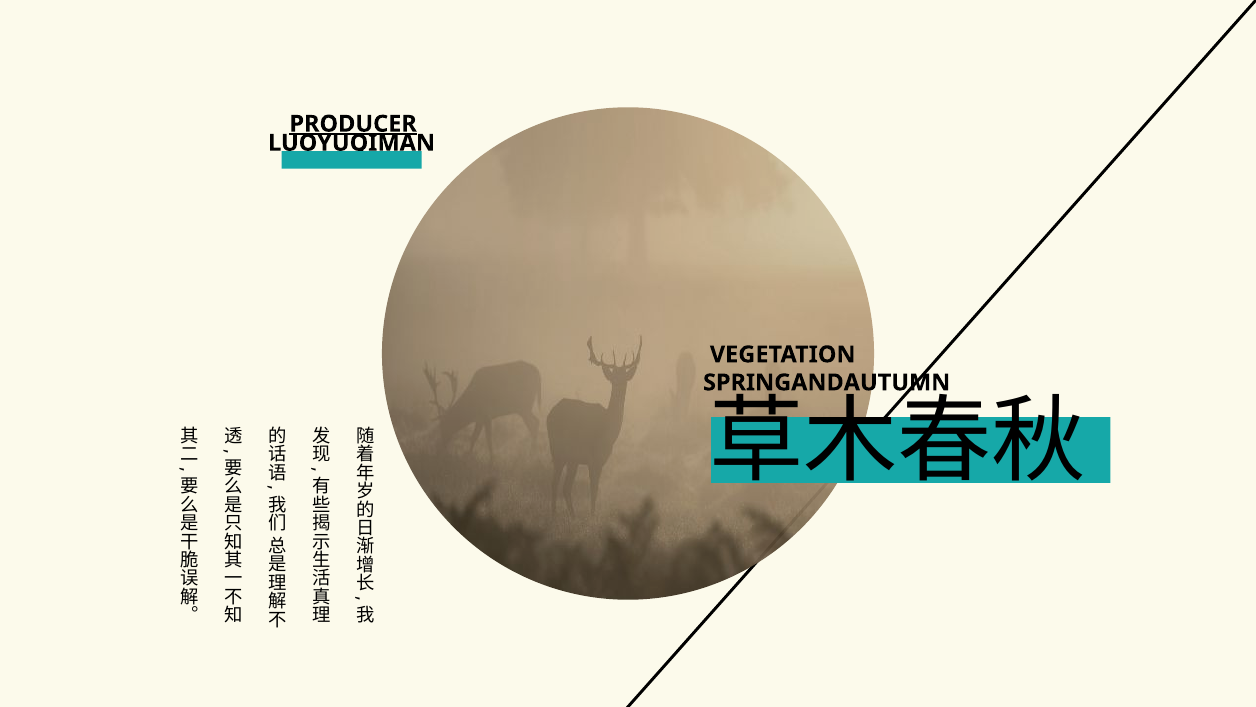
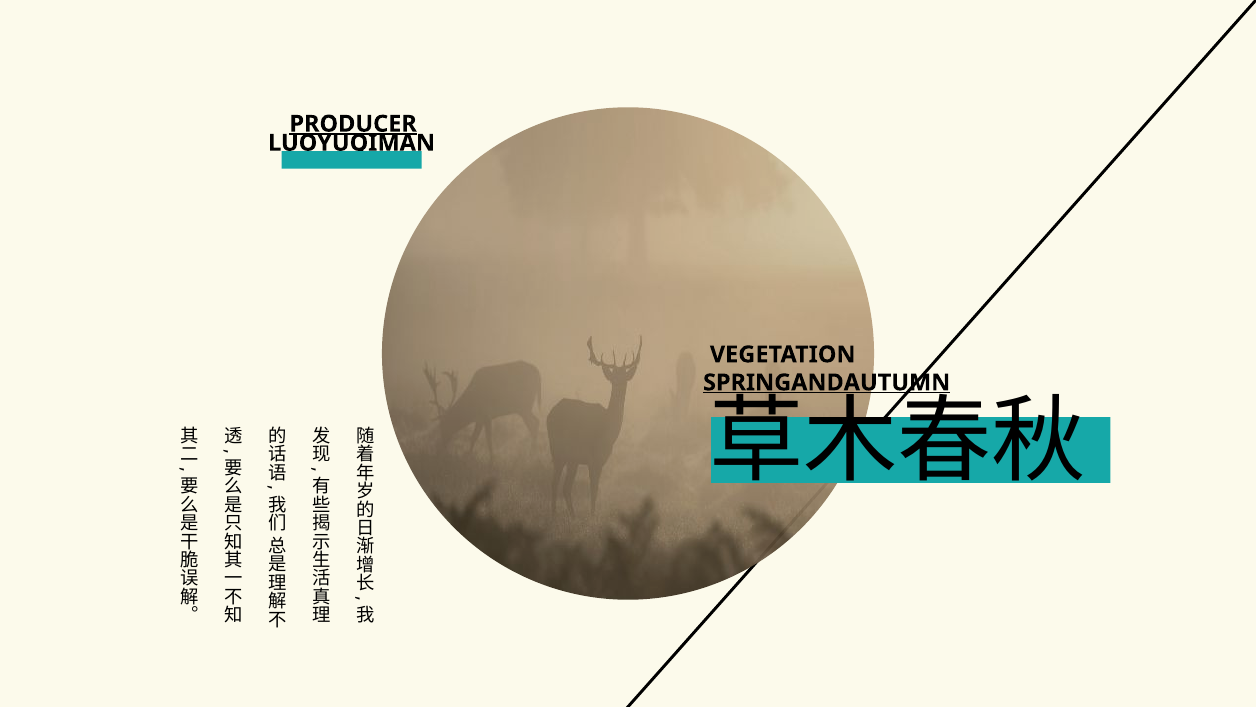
SPRINGANDAUTUMN underline: none -> present (827, 382)
